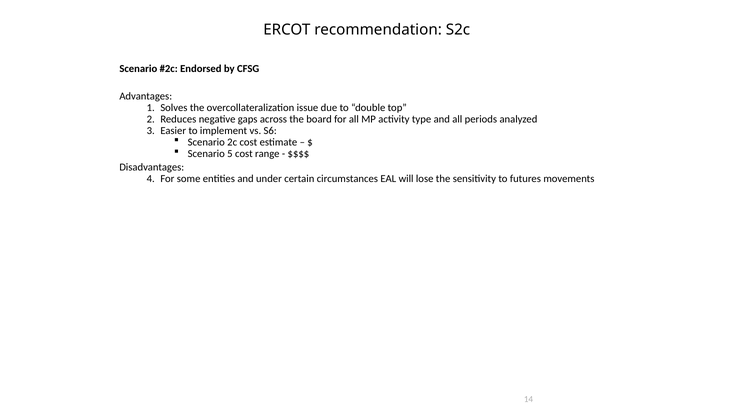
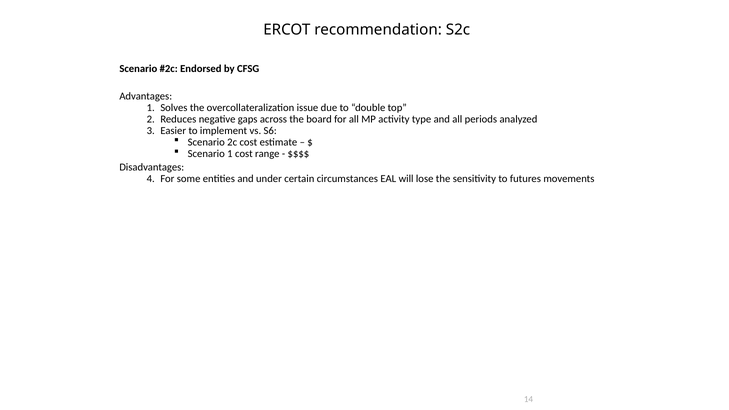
Scenario 5: 5 -> 1 (230, 154)
